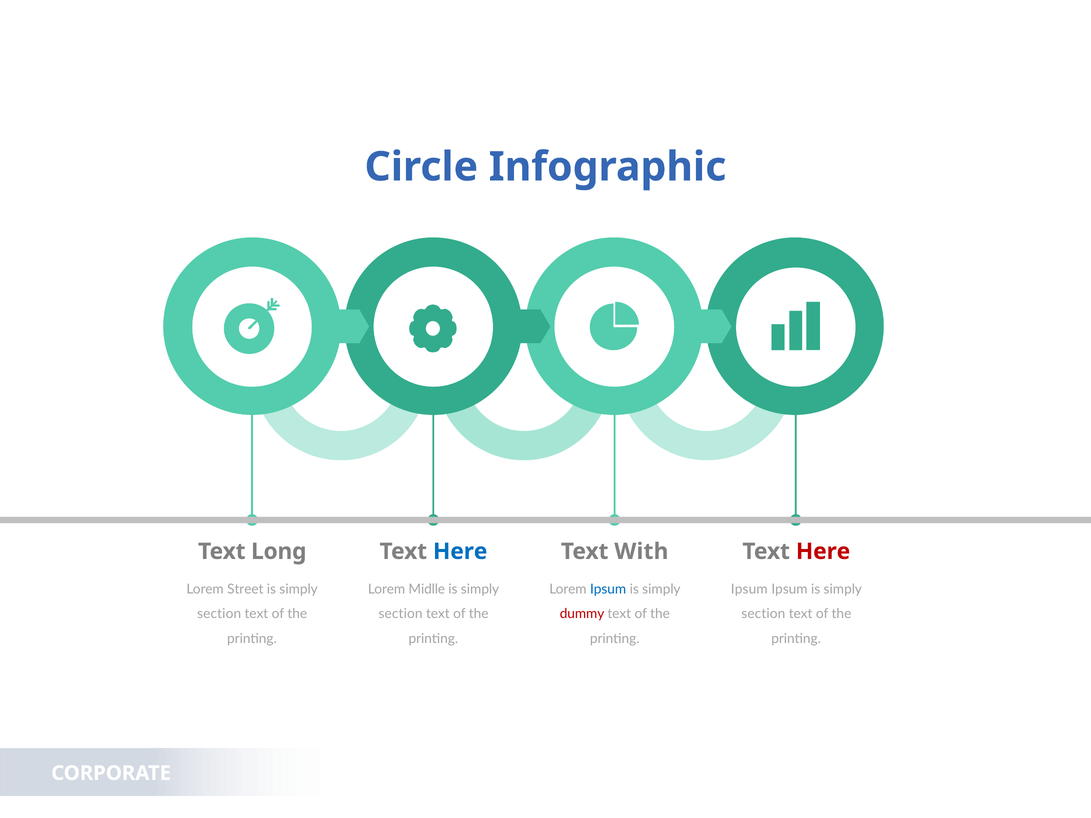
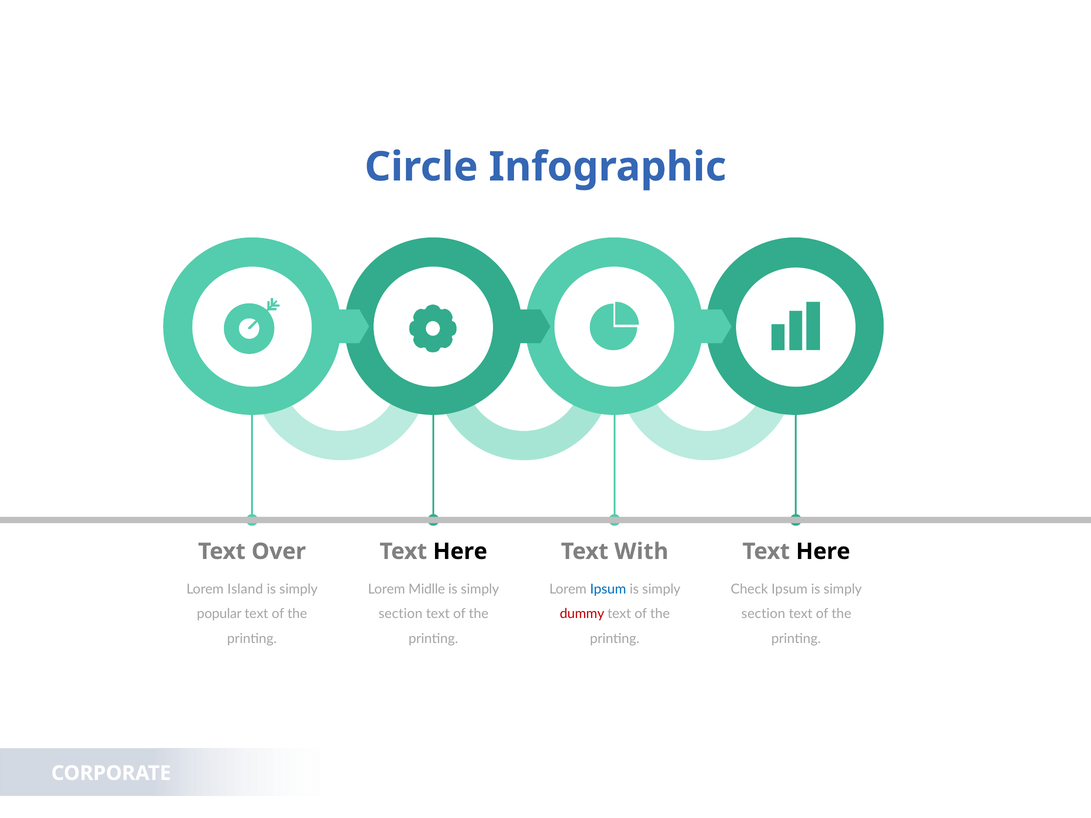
Long: Long -> Over (279, 552)
Here colour: blue -> black (460, 552)
Here colour: red -> black (823, 552)
Street: Street -> Island (245, 590)
Ipsum: Ipsum -> Check (749, 590)
section: section -> popular (219, 614)
